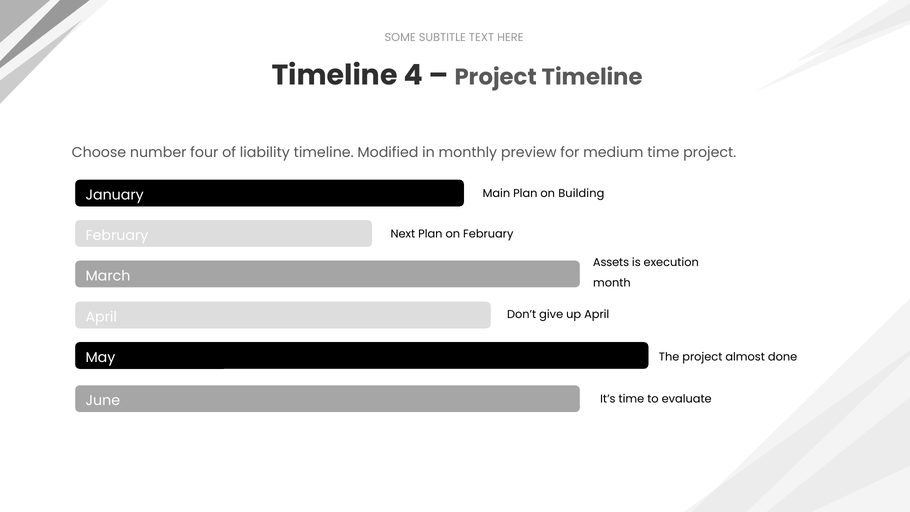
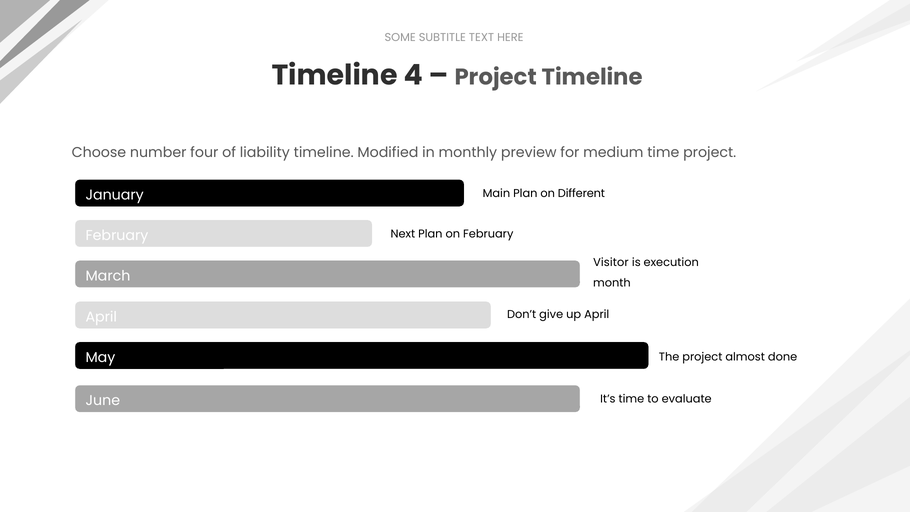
Building: Building -> Different (581, 193)
Assets: Assets -> Visitor (611, 263)
